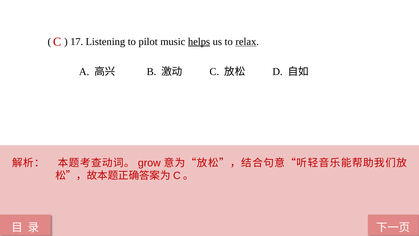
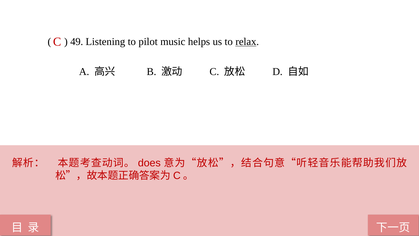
17: 17 -> 49 (77, 42)
helps underline: present -> none (199, 42)
grow: grow -> does (149, 163)
